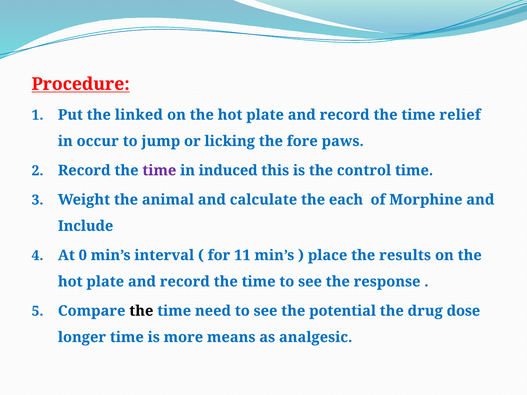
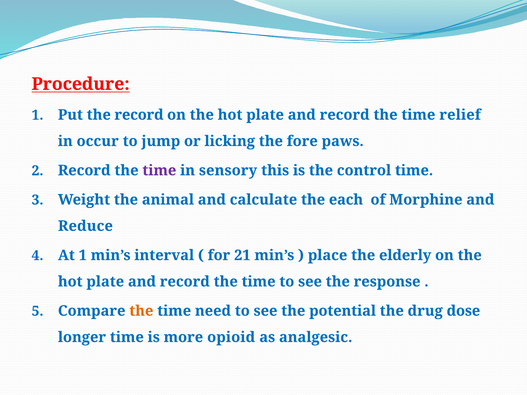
the linked: linked -> record (139, 115)
induced: induced -> sensory (228, 171)
Include: Include -> Reduce (85, 226)
At 0: 0 -> 1 (83, 255)
11: 11 -> 21 (242, 255)
results: results -> elderly (405, 255)
the colour: black -> orange (141, 311)
means: means -> opioid (231, 337)
